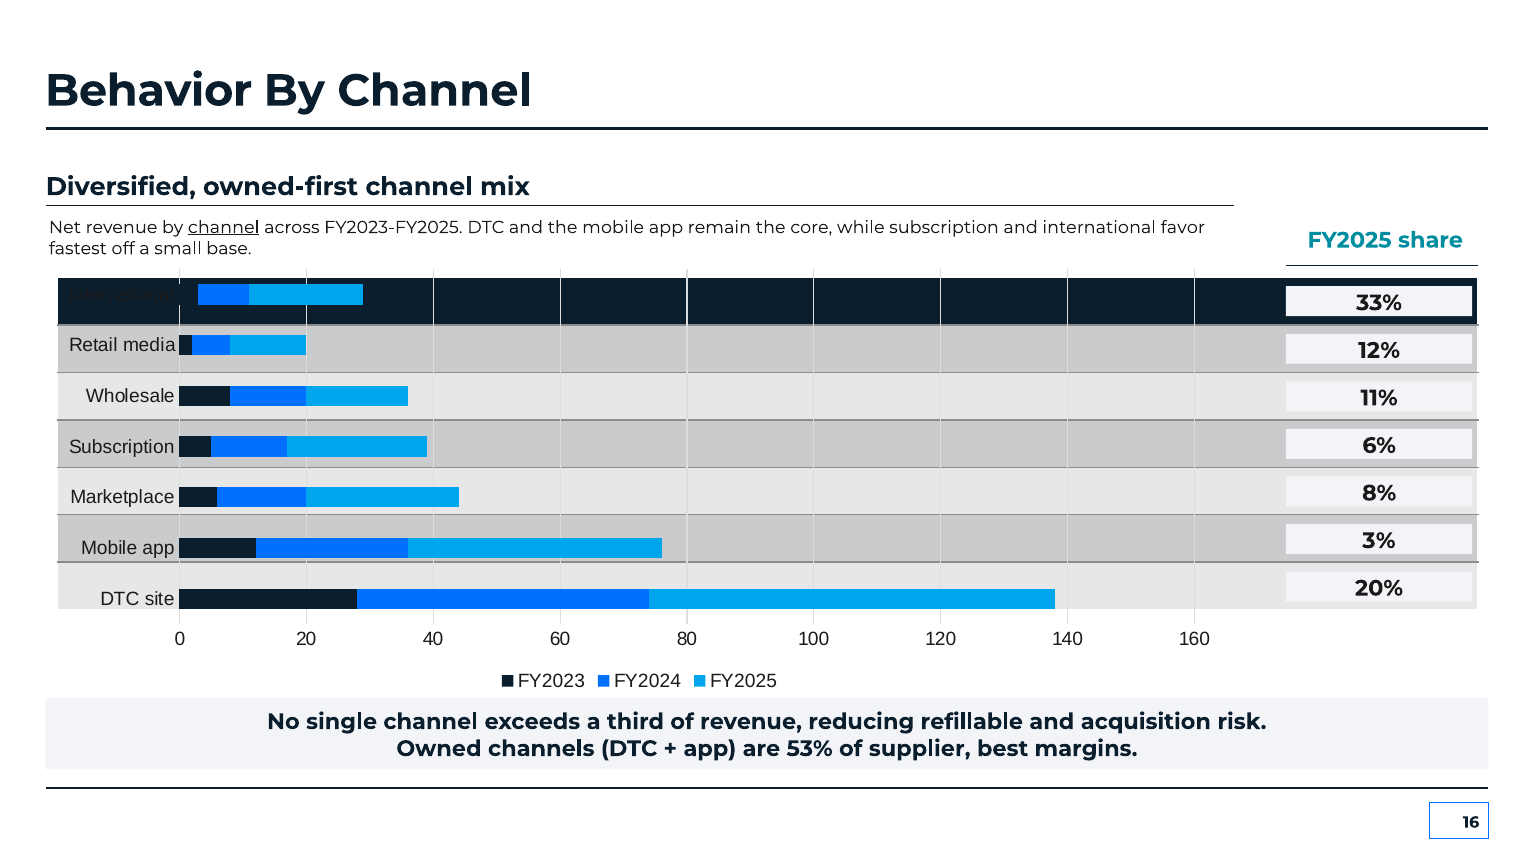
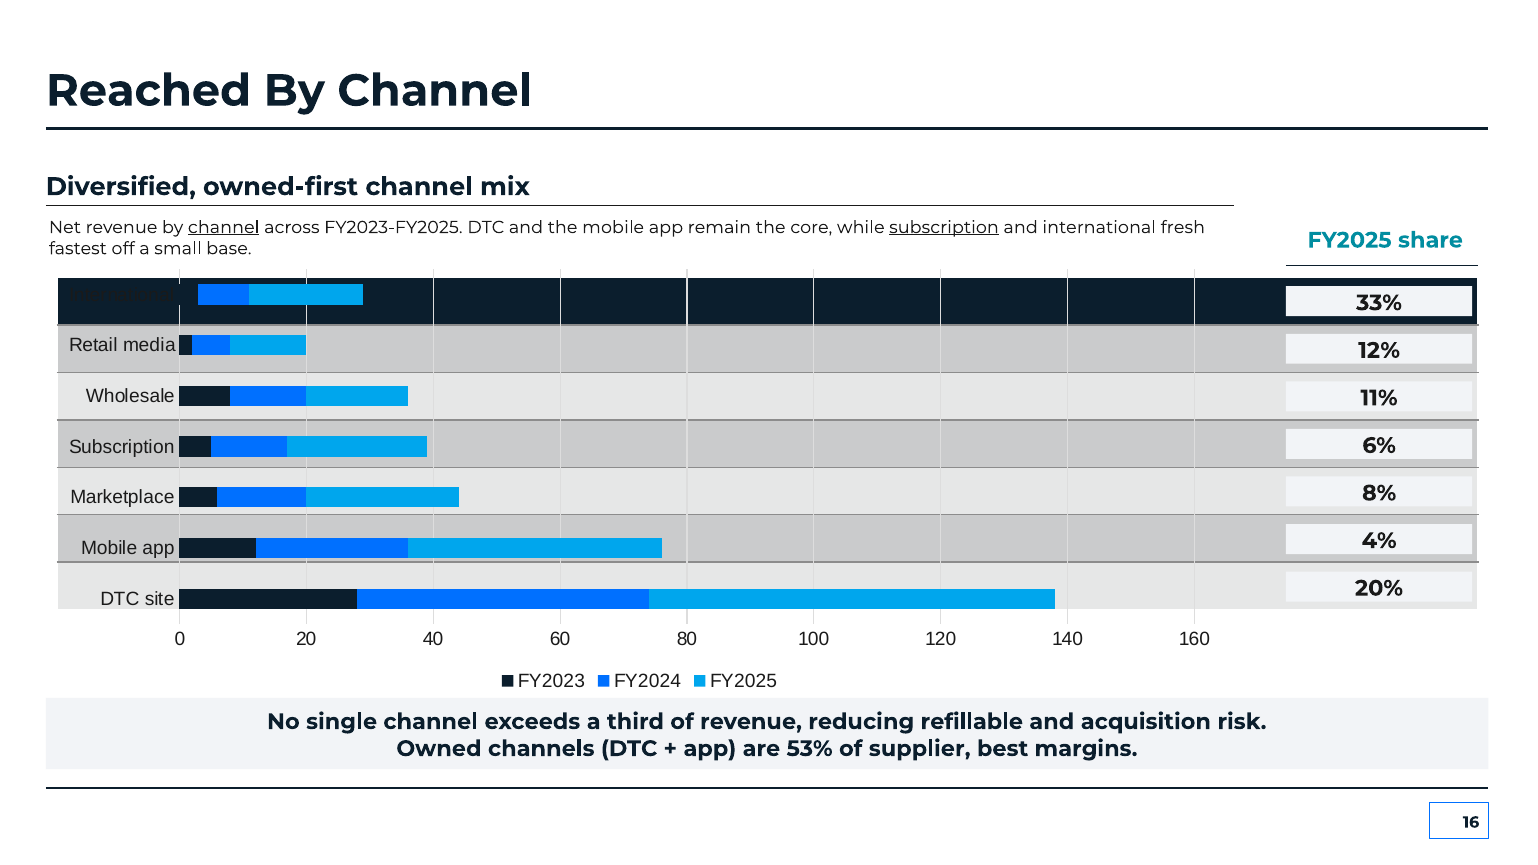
Behavior: Behavior -> Reached (148, 91)
subscription underline: none -> present (944, 227)
favor: favor -> fresh (1183, 227)
3%: 3% -> 4% (1379, 541)
